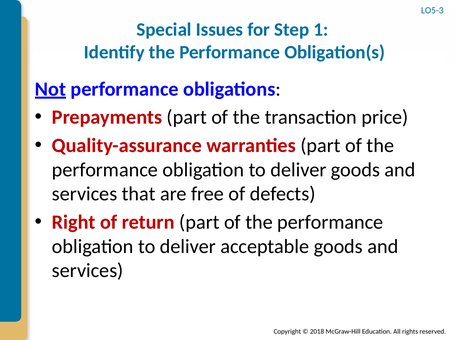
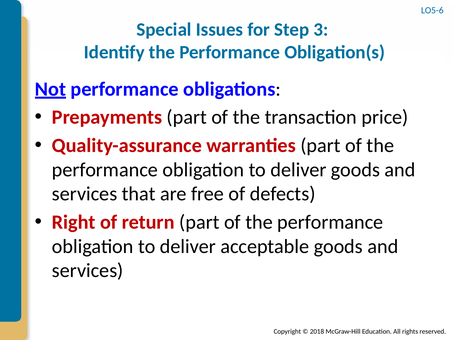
LO5-3: LO5-3 -> LO5-6 (432, 11)
1: 1 -> 3 (321, 30)
